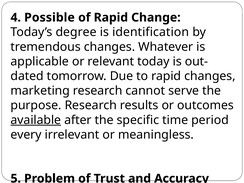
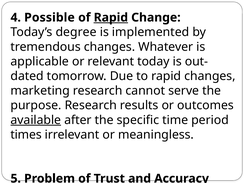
Rapid underline: none -> present (111, 18)
identification: identification -> implemented (151, 32)
every: every -> times (26, 135)
